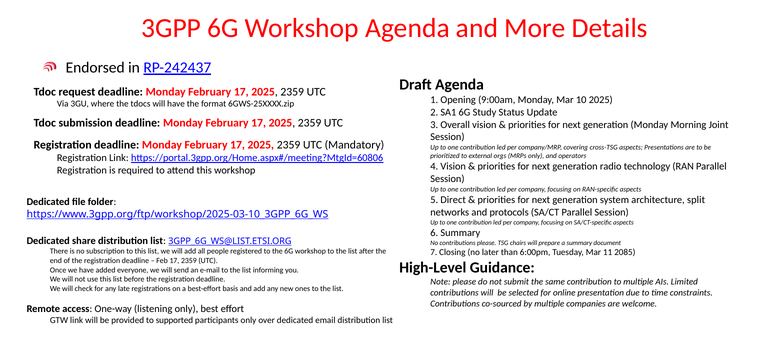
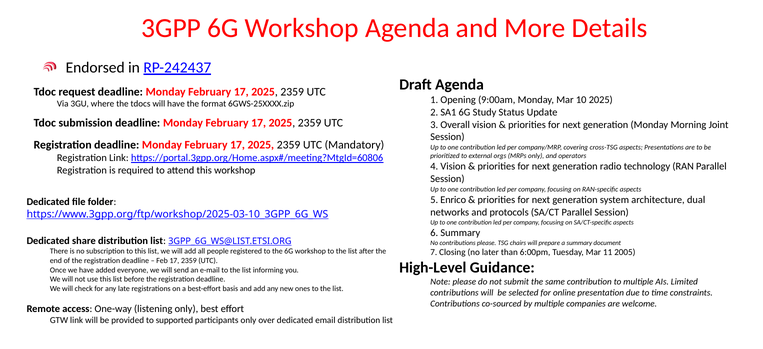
Direct: Direct -> Enrico (453, 200)
split: split -> dual (696, 200)
2085: 2085 -> 2005 (625, 252)
